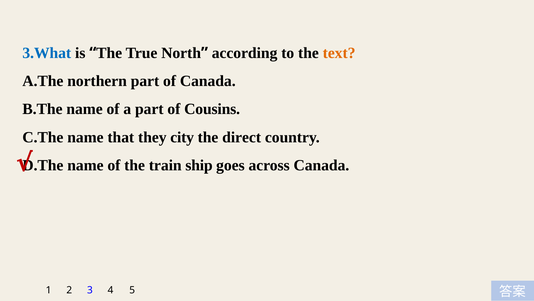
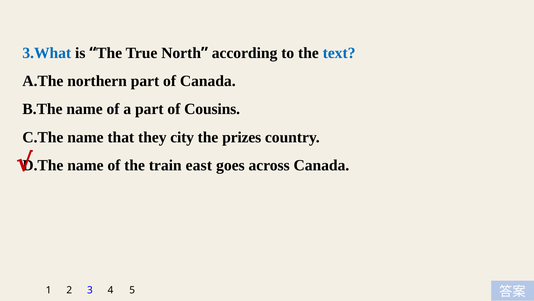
text colour: orange -> blue (339, 53)
direct: direct -> prizes (242, 137)
ship: ship -> east (199, 165)
